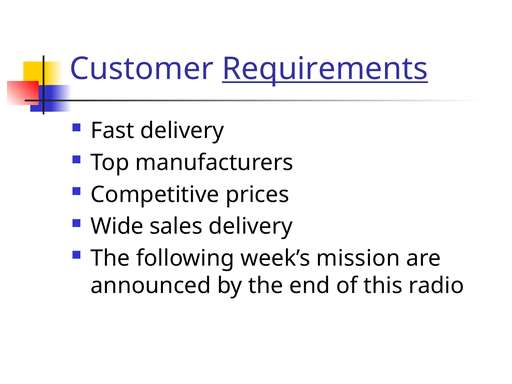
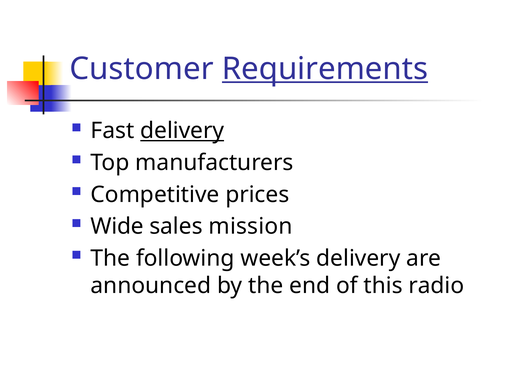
delivery underline: none -> present (182, 131)
sales delivery: delivery -> mission (251, 226)
week’s mission: mission -> delivery (358, 258)
